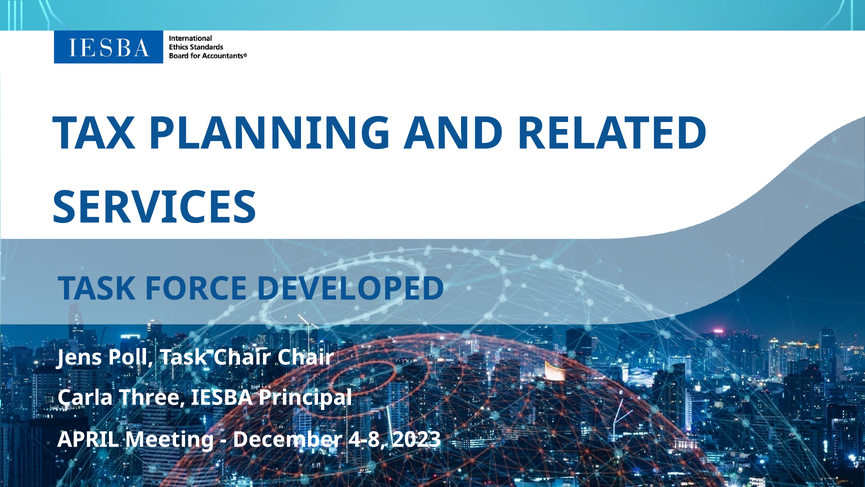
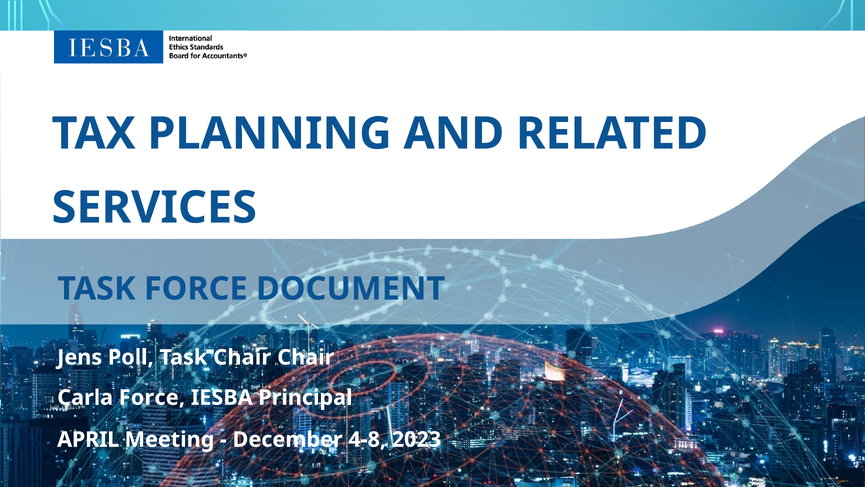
DEVELOPED: DEVELOPED -> DOCUMENT (351, 289)
Carla Three: Three -> Force (152, 397)
